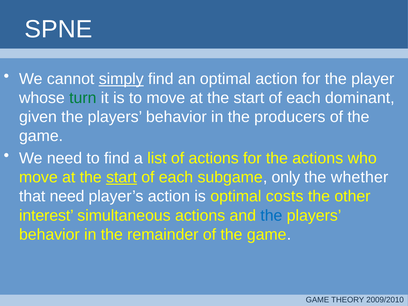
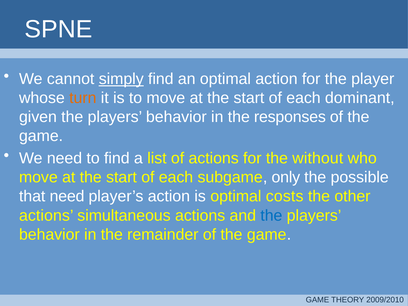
turn colour: green -> orange (83, 98)
producers: producers -> responses (290, 117)
the actions: actions -> without (318, 158)
start underline: present -> none (121, 177)
whether: whether -> possible (360, 177)
interest: interest -> actions (46, 215)
